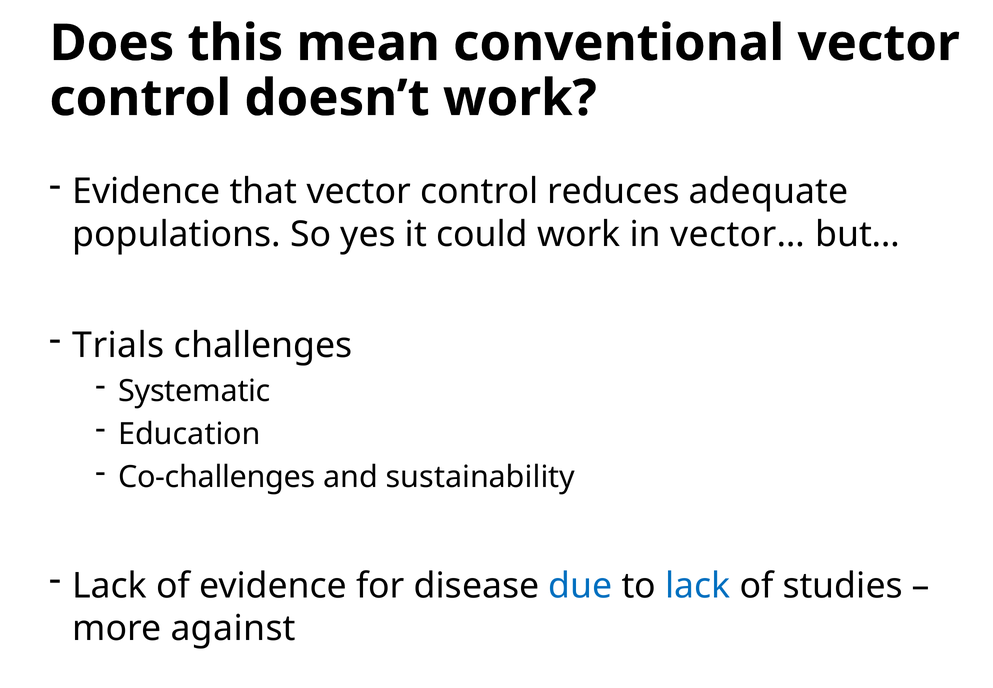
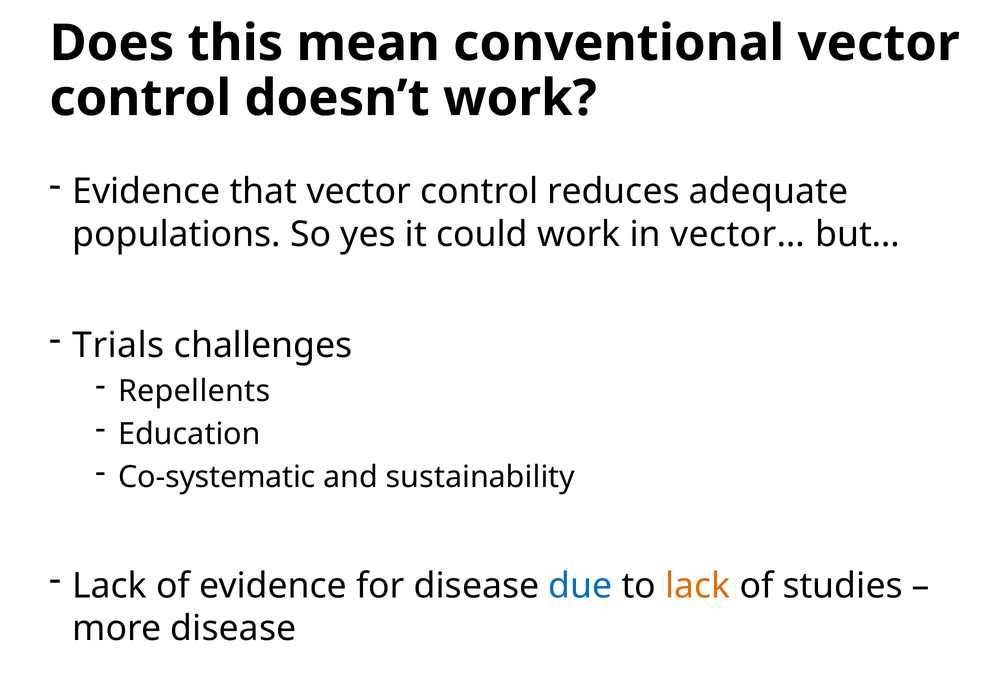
Systematic: Systematic -> Repellents (194, 391)
Co-challenges: Co-challenges -> Co-systematic (217, 477)
lack colour: blue -> orange (698, 585)
more against: against -> disease (233, 628)
